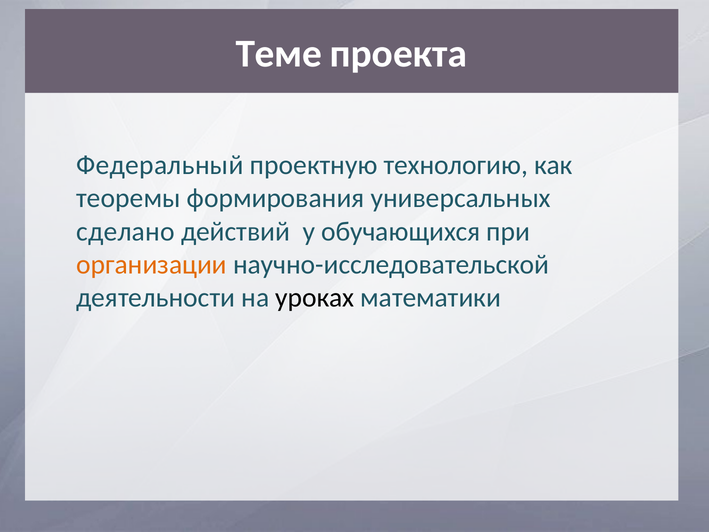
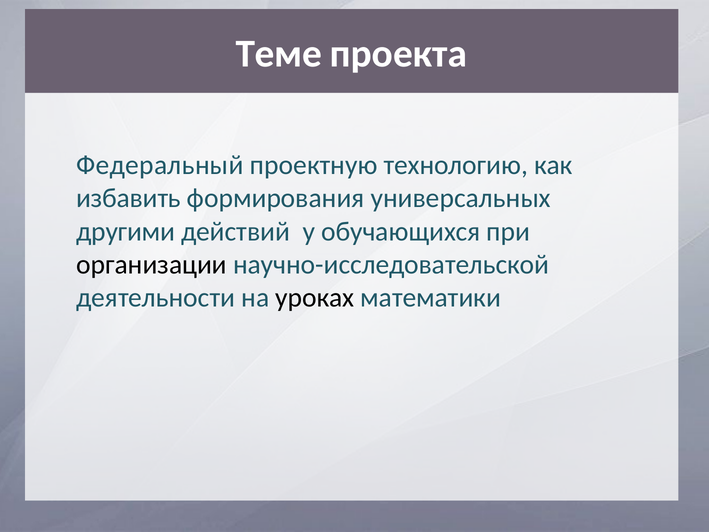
теоремы: теоремы -> избавить (129, 198)
сделано: сделано -> другими (126, 231)
организации colour: orange -> black (152, 264)
